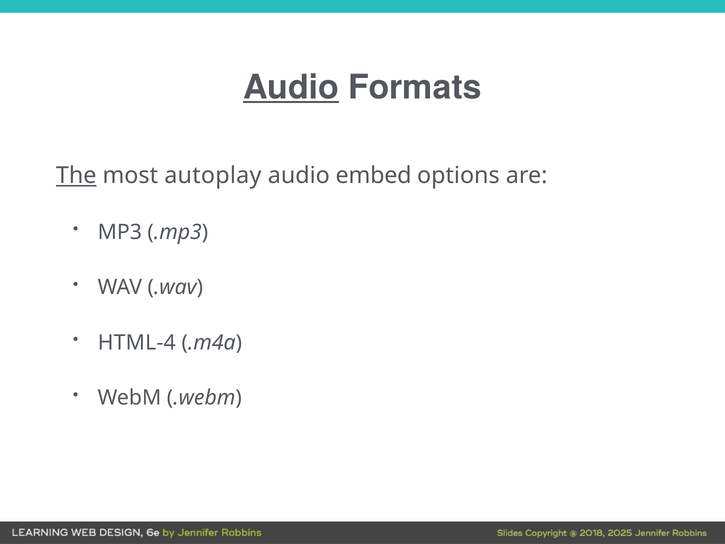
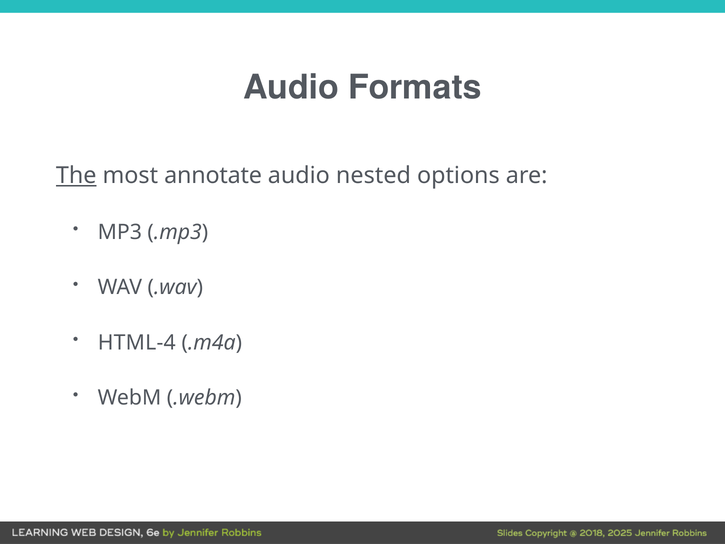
Audio underline: present -> none (291, 87)
autoplay: autoplay -> annotate (213, 176)
embed: embed -> nested (373, 176)
